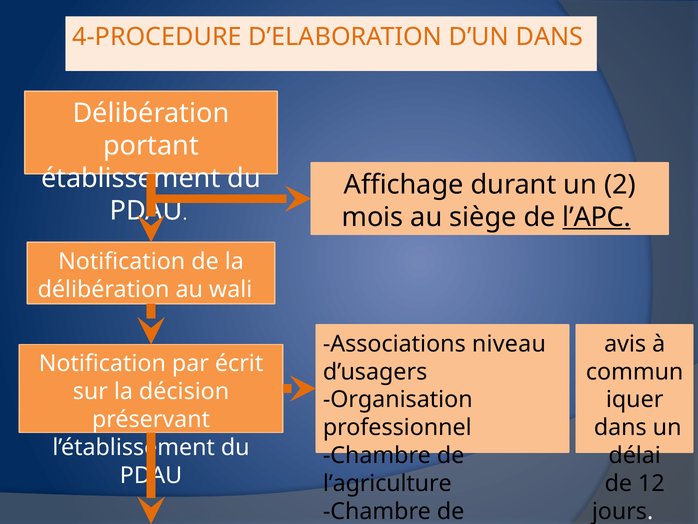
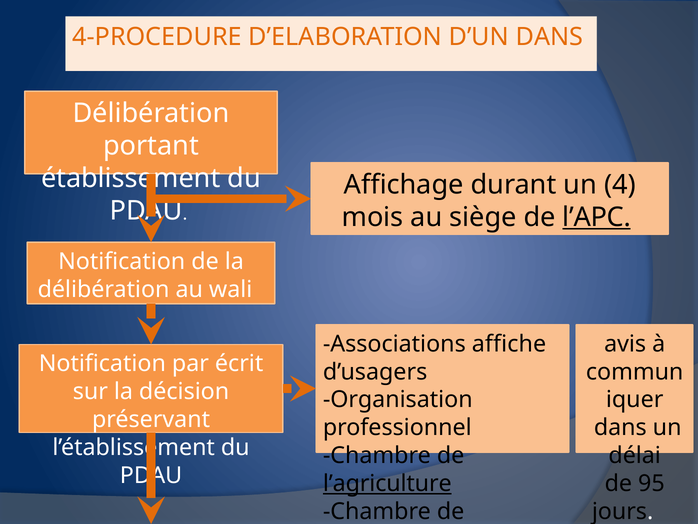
2: 2 -> 4 (620, 184)
niveau: niveau -> affiche (509, 344)
l’agriculture underline: none -> present (387, 483)
12: 12 -> 95 (651, 483)
